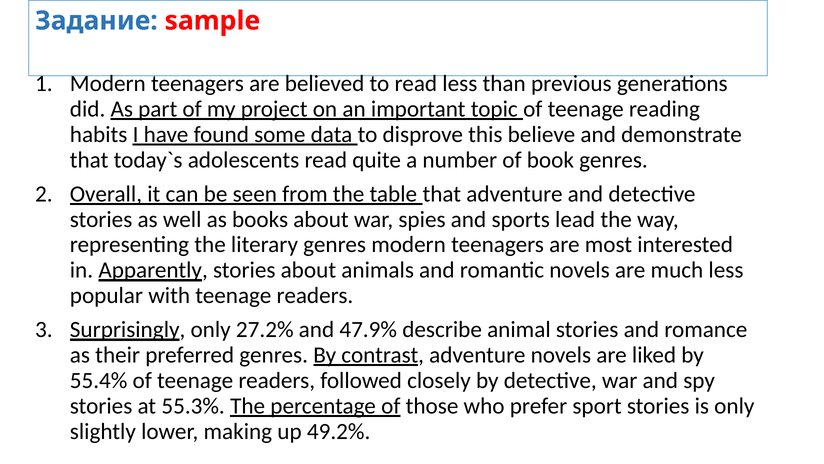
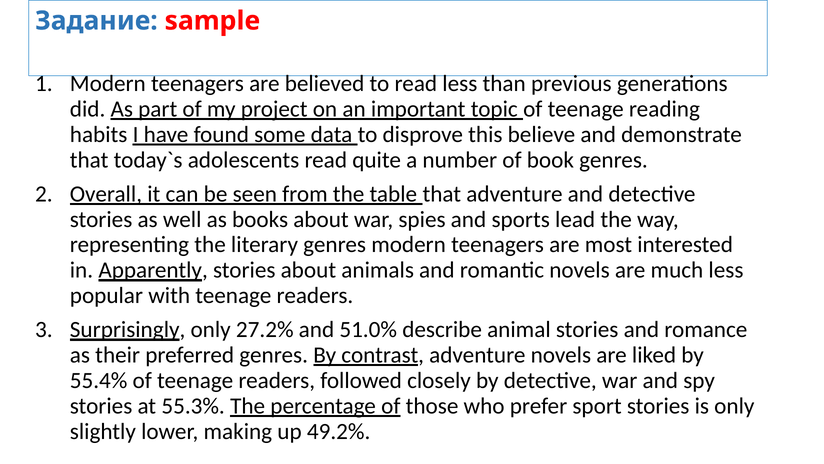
47.9%: 47.9% -> 51.0% (368, 329)
